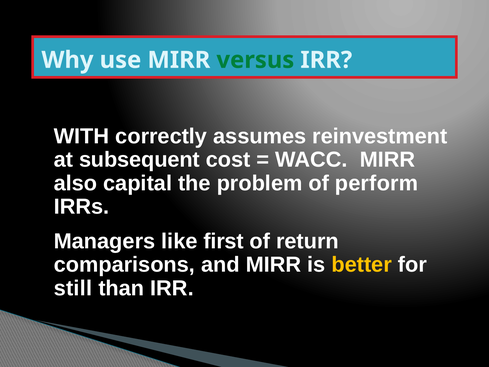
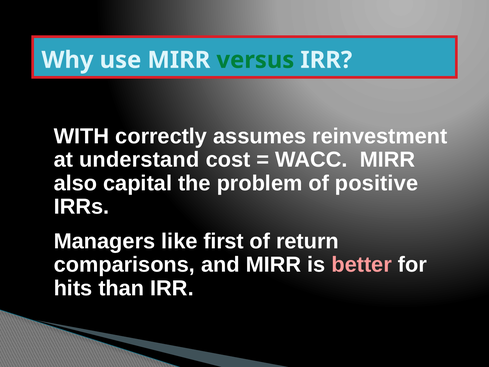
subsequent: subsequent -> understand (139, 160)
perform: perform -> positive (377, 183)
better colour: yellow -> pink (362, 265)
still: still -> hits (73, 288)
